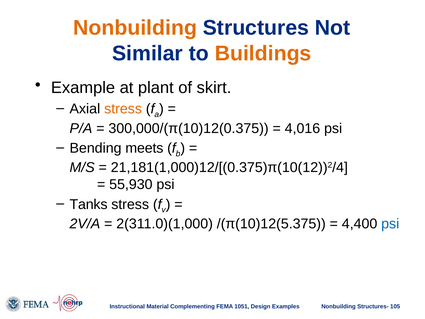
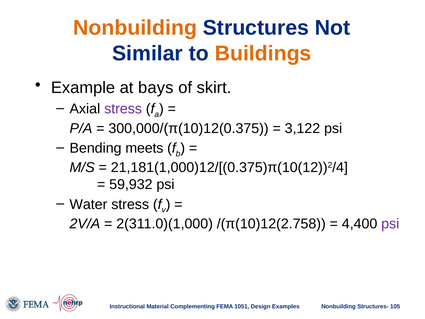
plant: plant -> bays (156, 88)
stress colour: orange -> purple (123, 109)
4,016: 4,016 -> 3,122 (302, 128)
55,930: 55,930 -> 59,932 (131, 184)
Tanks: Tanks -> Water (88, 204)
/(π(10)12(5.375: /(π(10)12(5.375 -> /(π(10)12(2.758 (271, 224)
psi colour: blue -> purple (390, 224)
